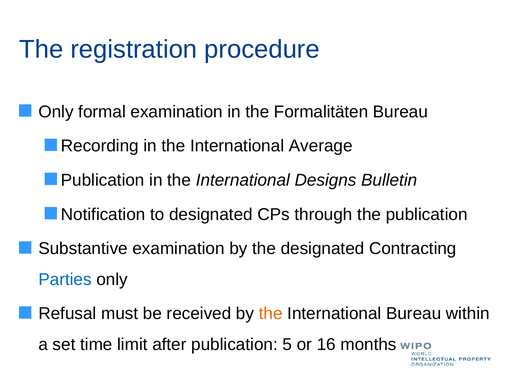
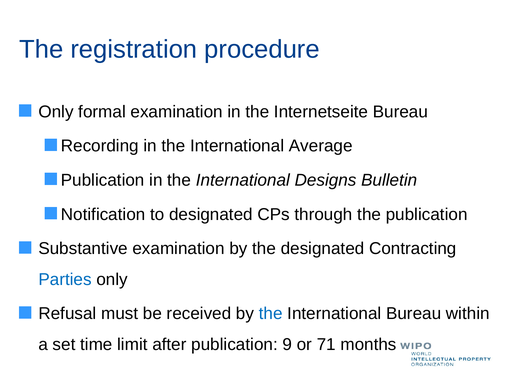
Formalitäten: Formalitäten -> Internetseite (321, 112)
the colour: orange -> blue (271, 313)
5: 5 -> 9 (287, 344)
16: 16 -> 71 (326, 344)
